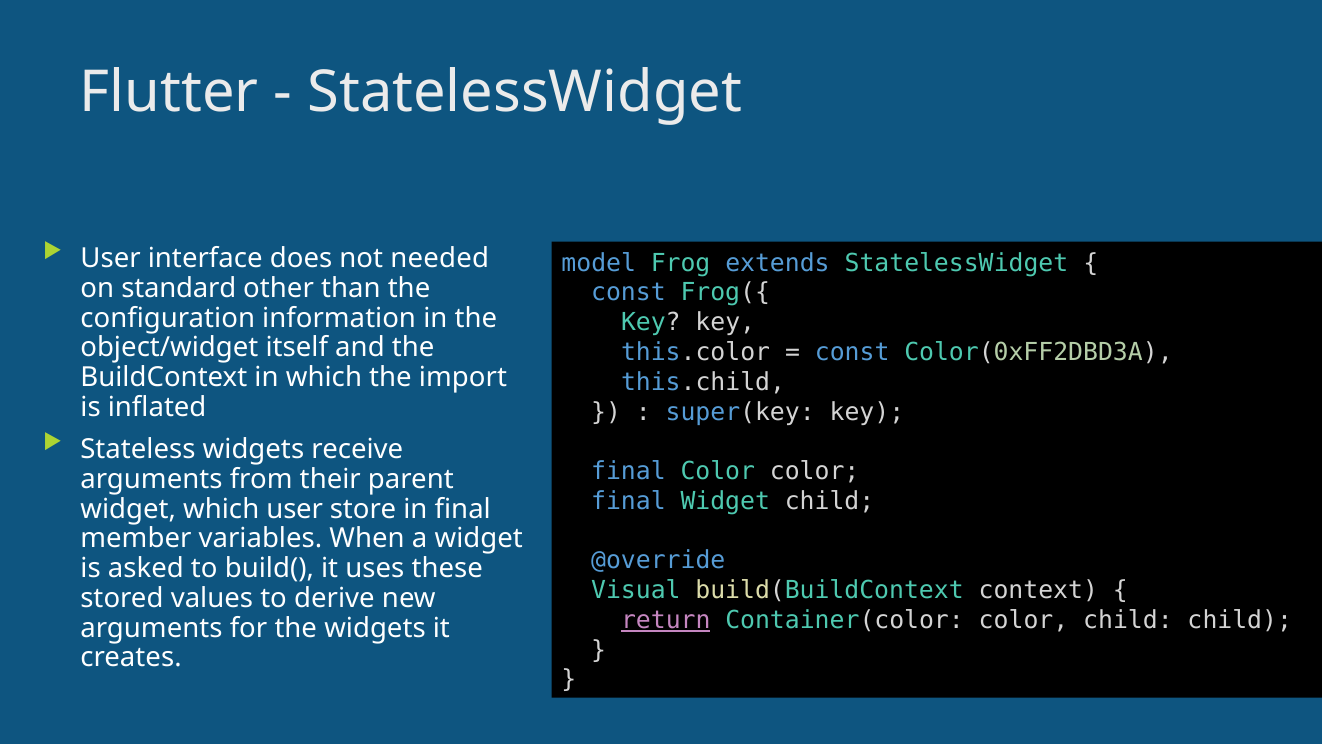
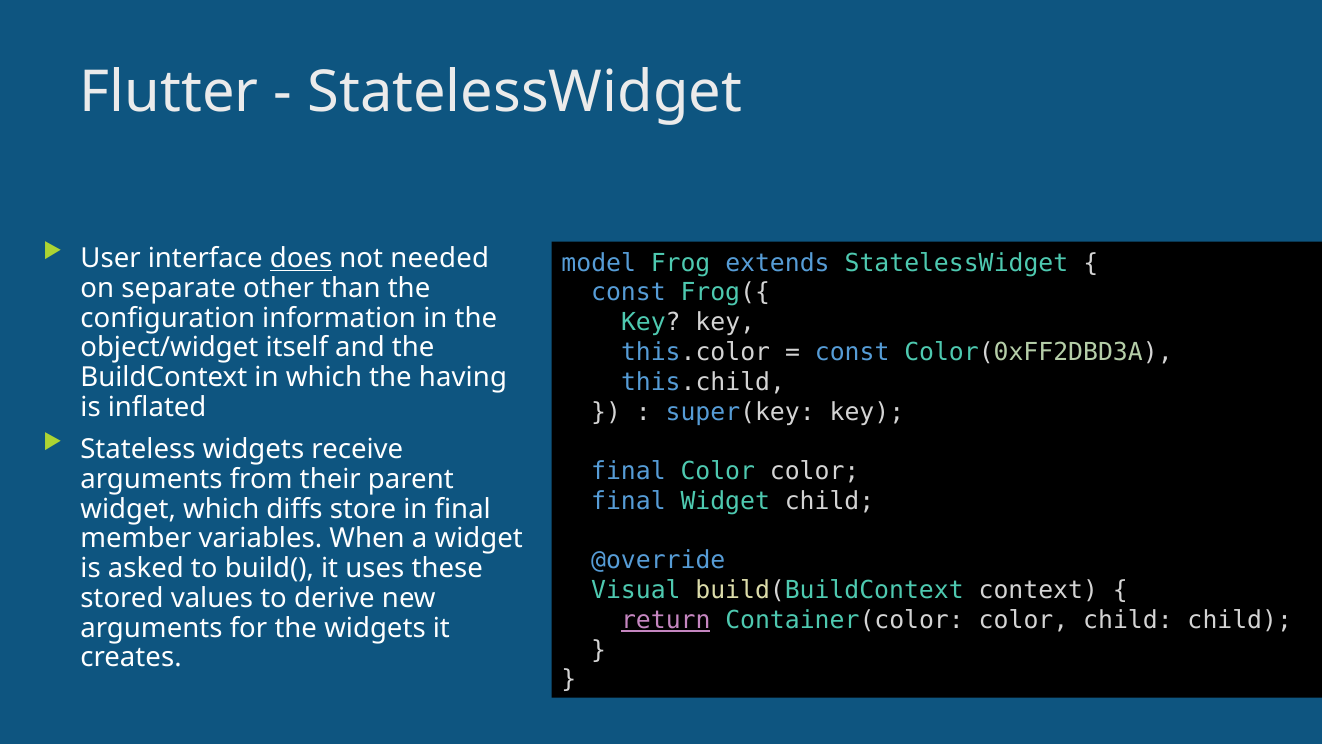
does underline: none -> present (301, 258)
standard: standard -> separate (179, 288)
import: import -> having (463, 377)
which user: user -> diffs (295, 509)
